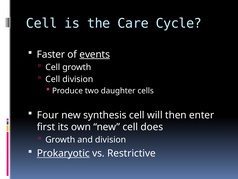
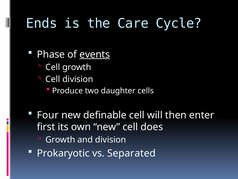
Cell: Cell -> Ends (42, 23)
Faster: Faster -> Phase (51, 54)
synthesis: synthesis -> definable (105, 115)
Prokaryotic underline: present -> none (63, 153)
Restrictive: Restrictive -> Separated (131, 153)
